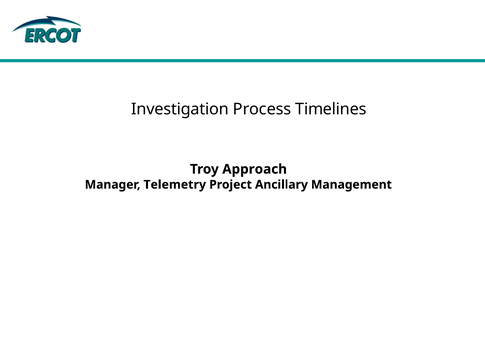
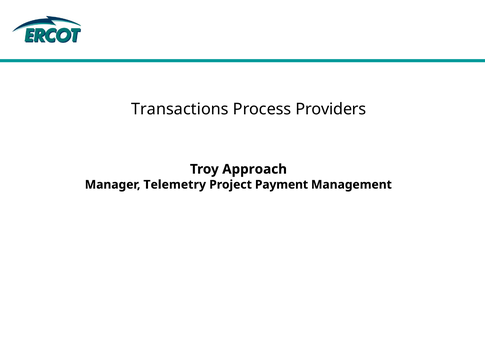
Investigation: Investigation -> Transactions (180, 109)
Timelines: Timelines -> Providers (331, 109)
Ancillary: Ancillary -> Payment (282, 184)
